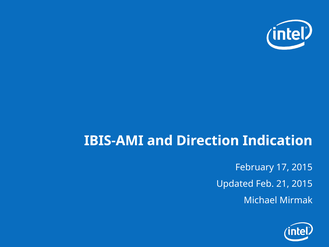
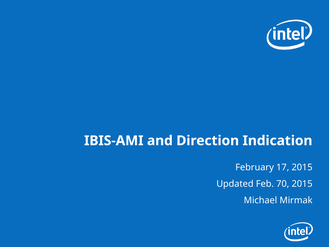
21: 21 -> 70 (283, 184)
